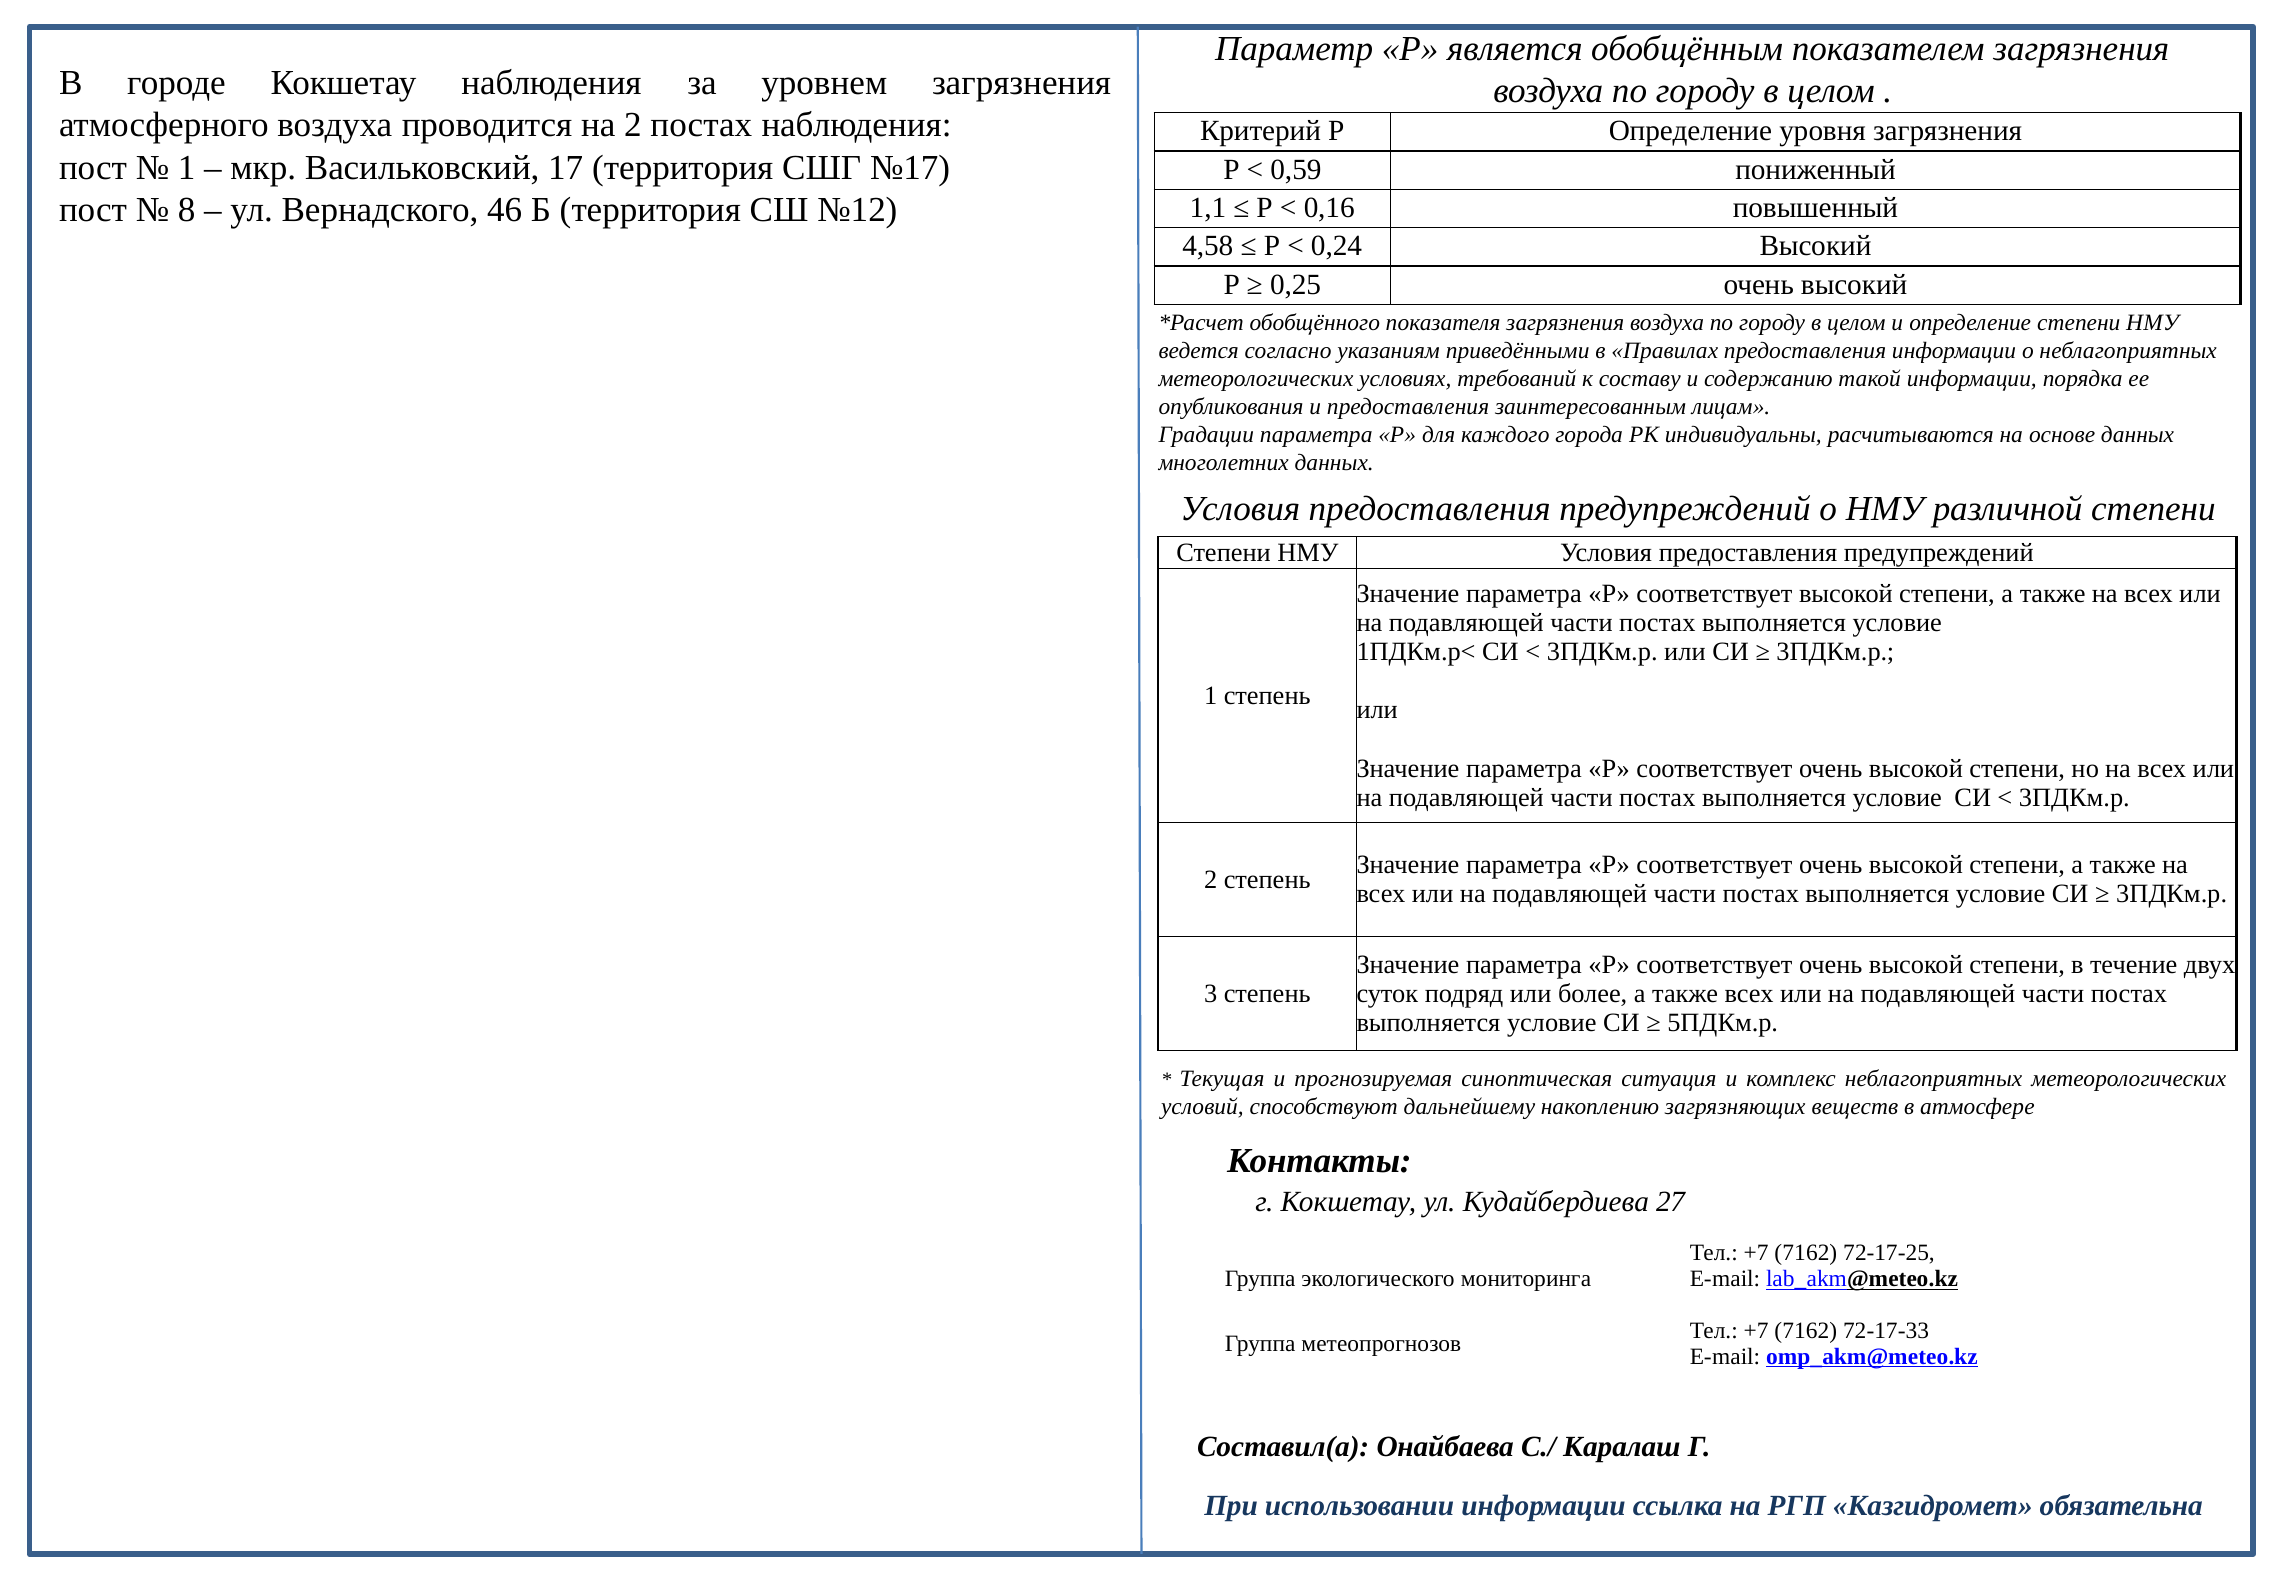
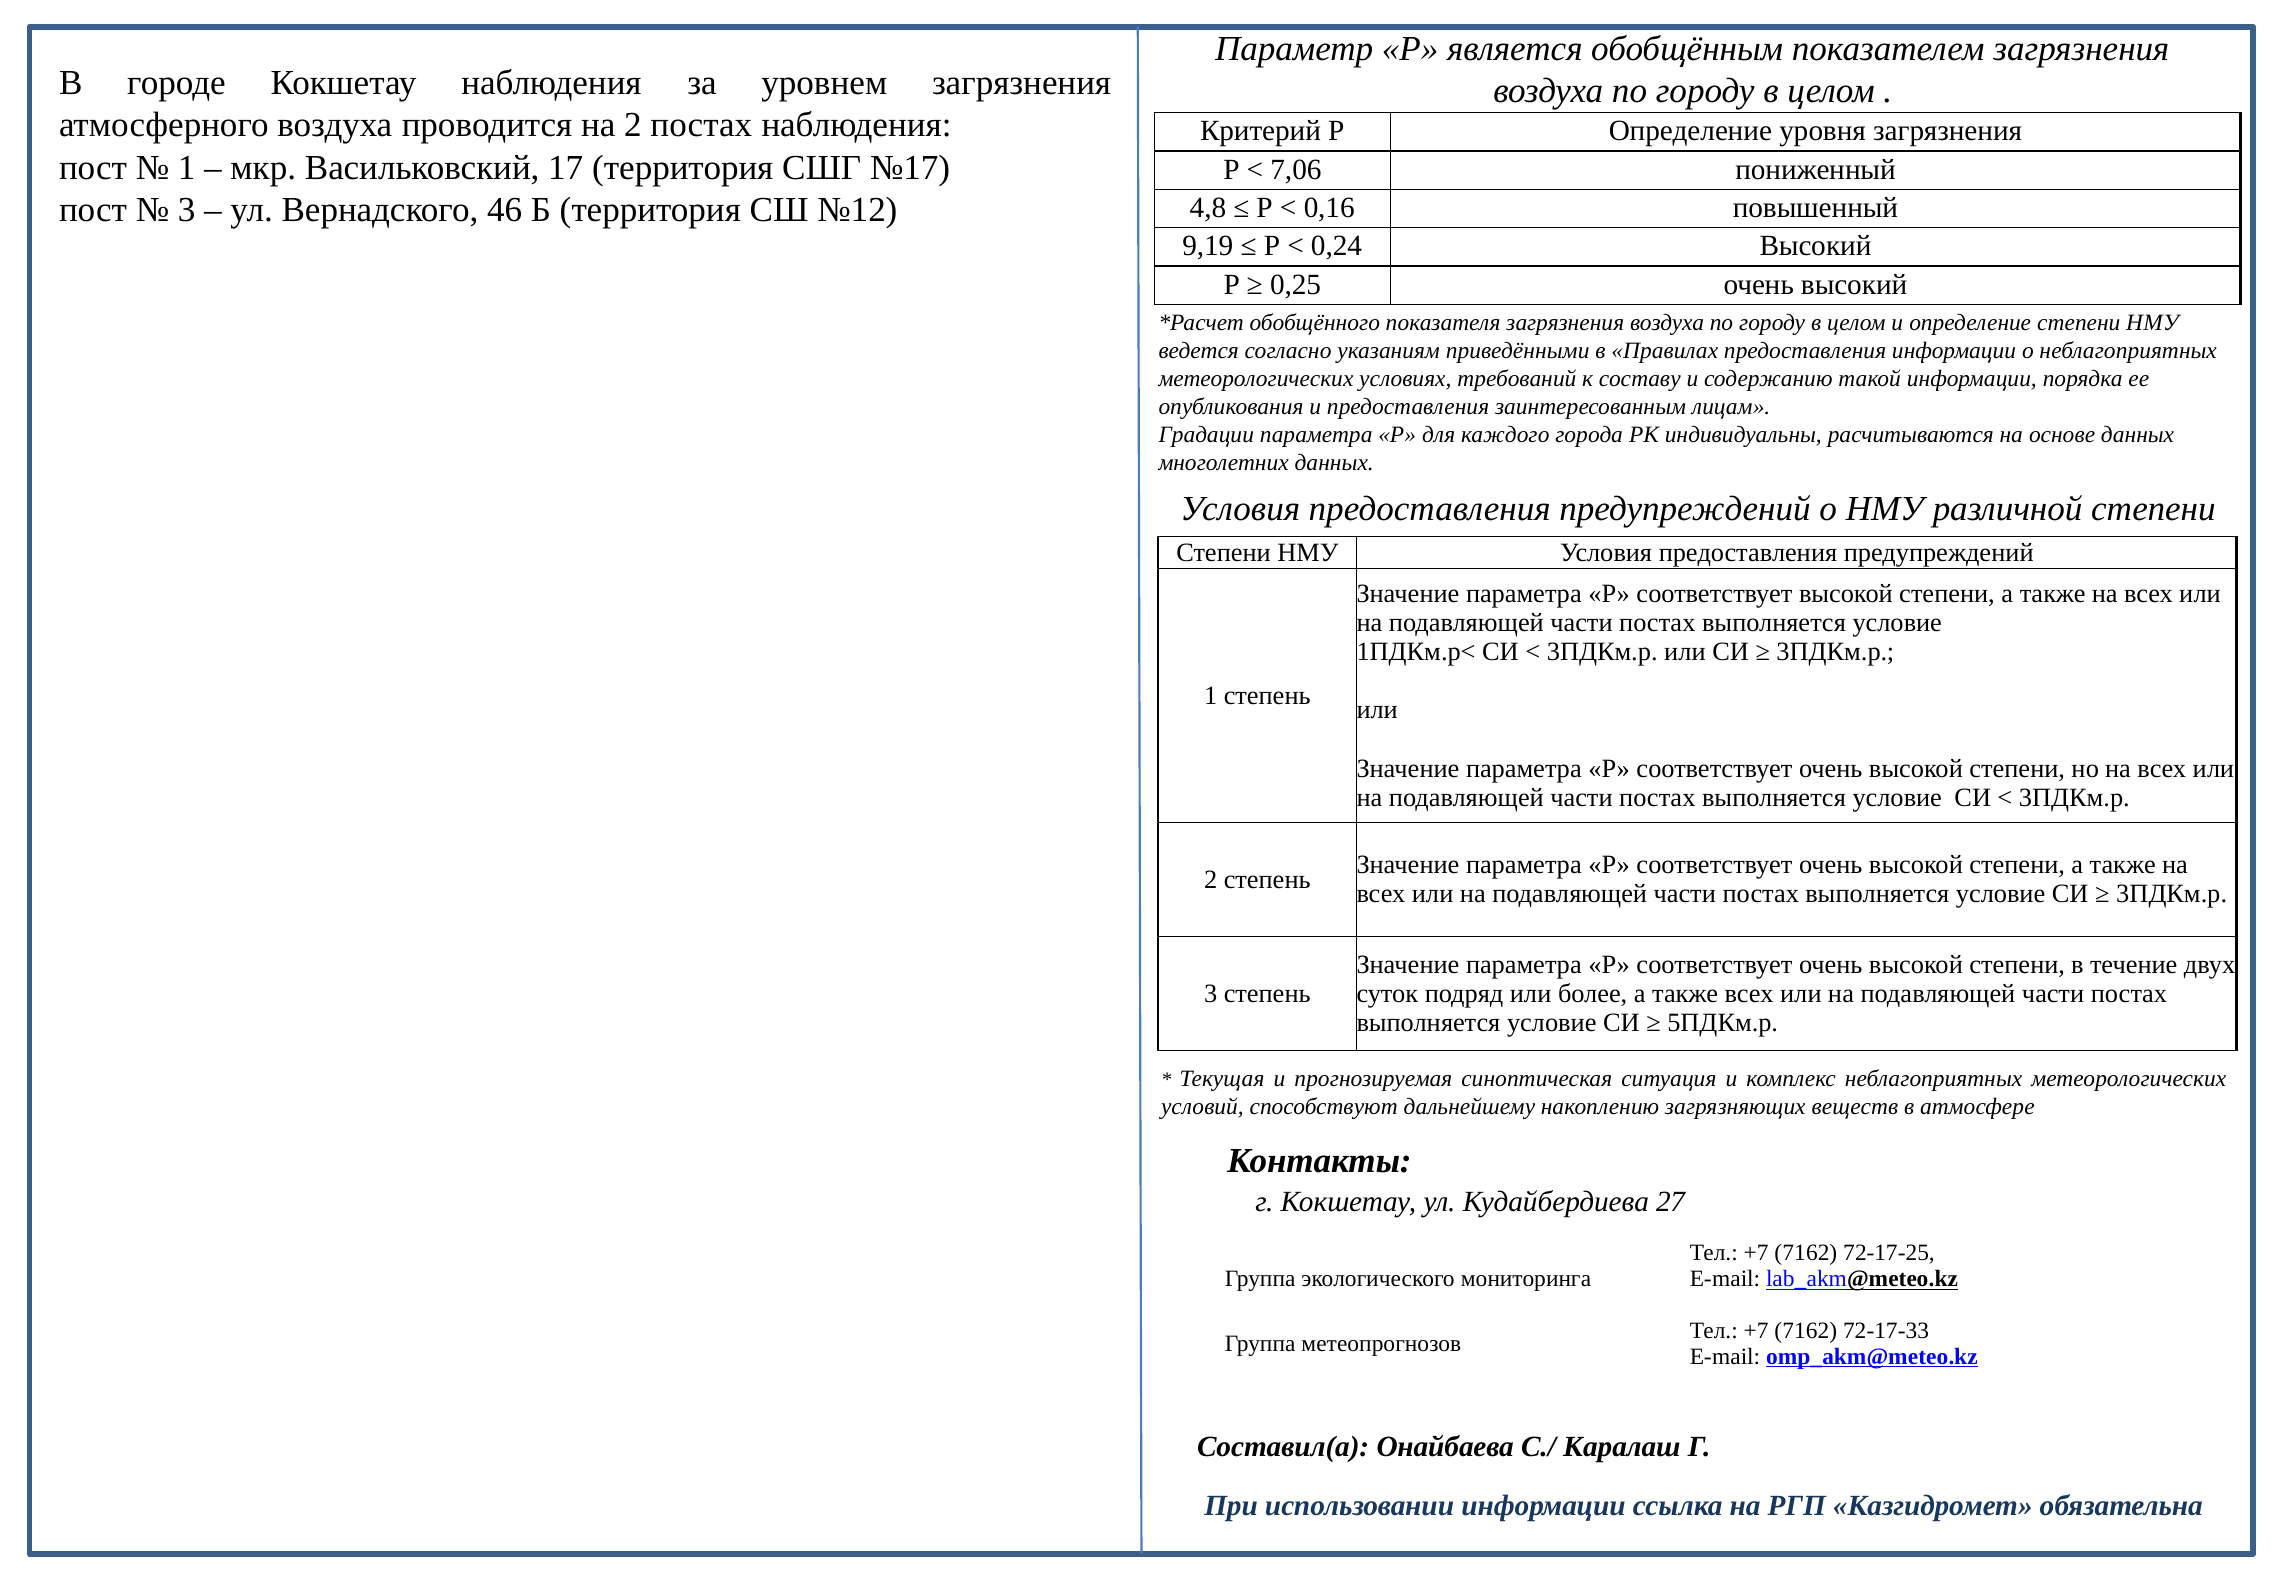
0,59: 0,59 -> 7,06 (1296, 170)
8: 8 -> 3 (187, 210)
1,1: 1,1 -> 4,8 (1208, 208)
4,58: 4,58 -> 9,19 (1208, 246)
